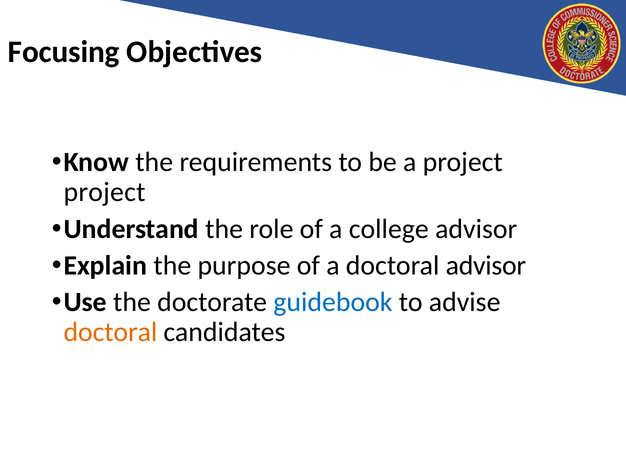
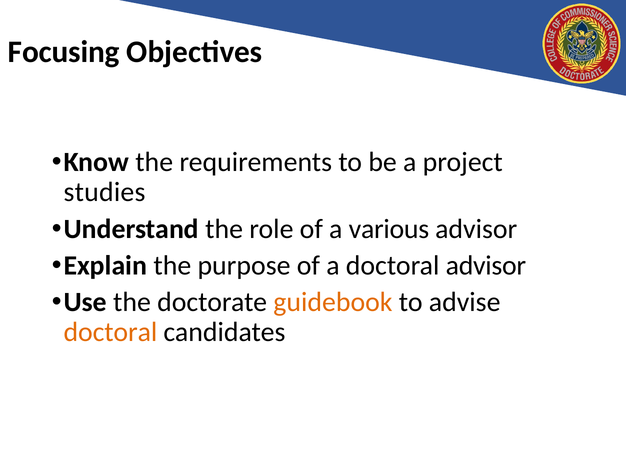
project: project -> studies (104, 193)
college: college -> various (389, 229)
guidebook colour: blue -> orange (333, 302)
